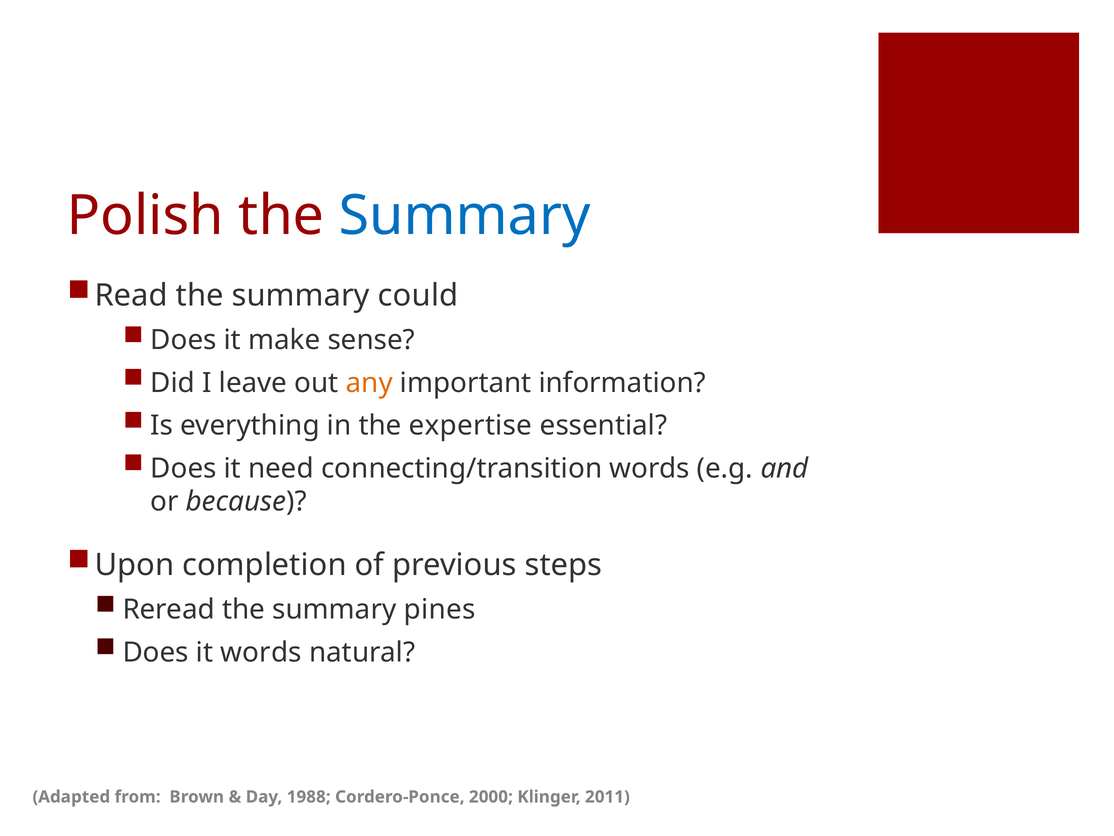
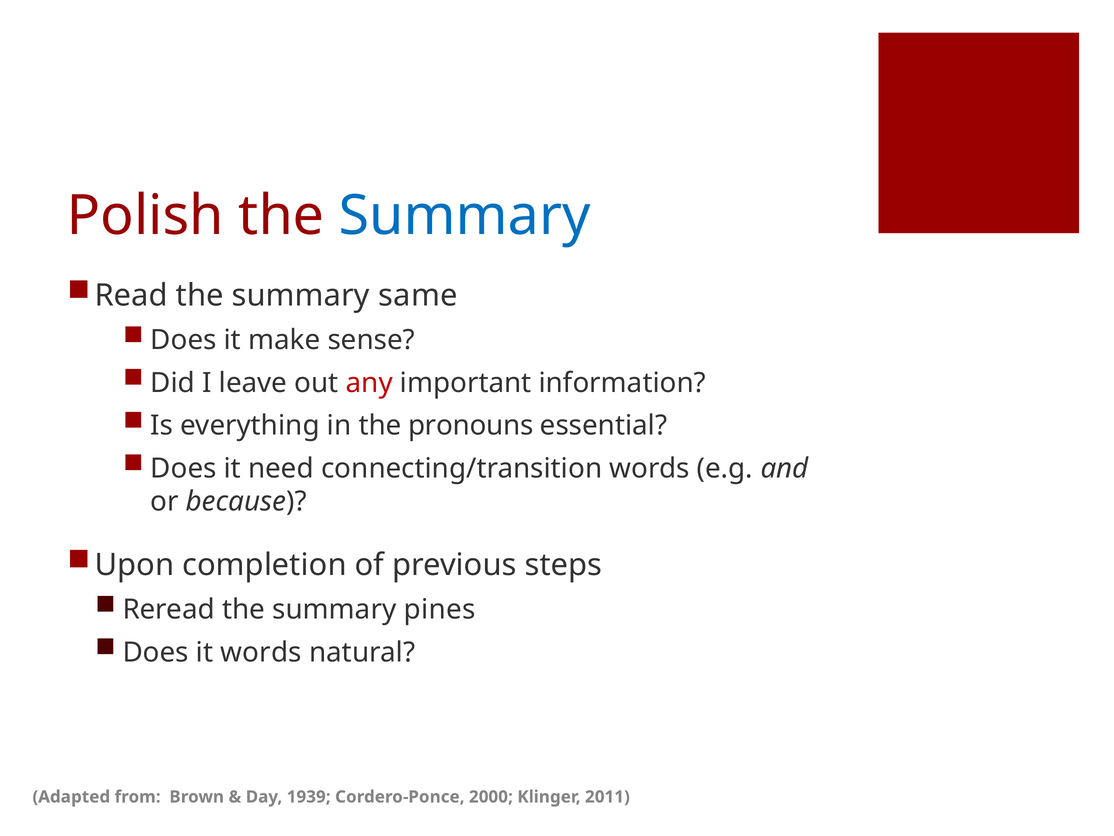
could: could -> same (418, 296)
any colour: orange -> red (369, 383)
expertise: expertise -> pronouns (471, 425)
1988: 1988 -> 1939 (309, 796)
